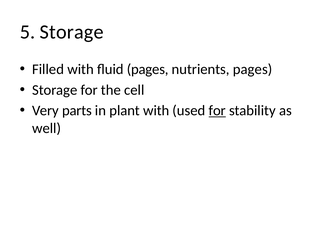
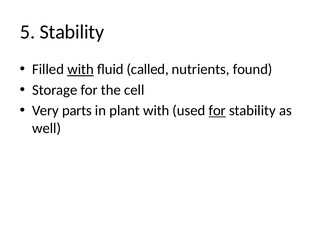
5 Storage: Storage -> Stability (72, 32)
with underline: none -> present (81, 69)
fluid pages: pages -> called (148, 69)
nutrients pages: pages -> found (253, 69)
